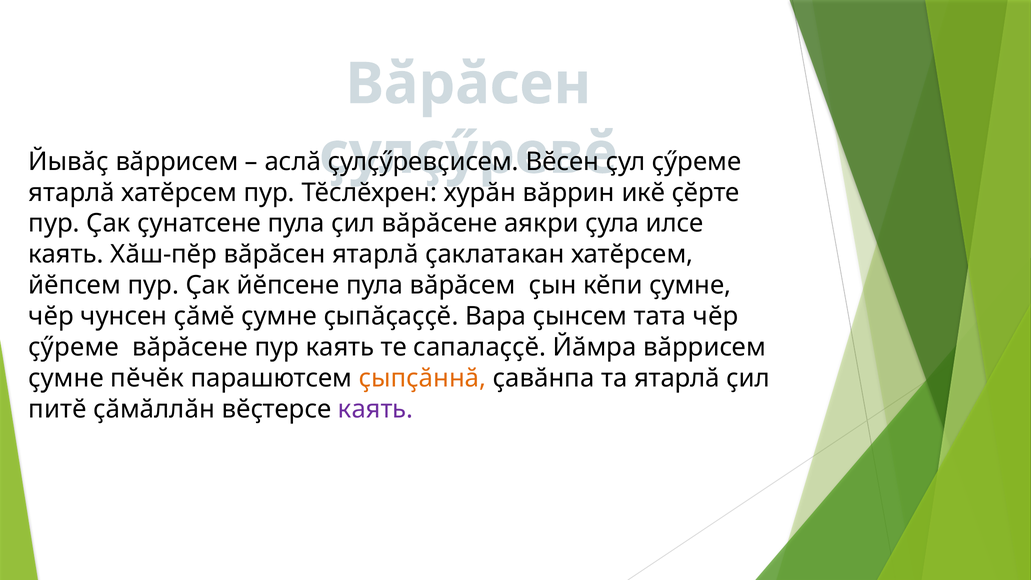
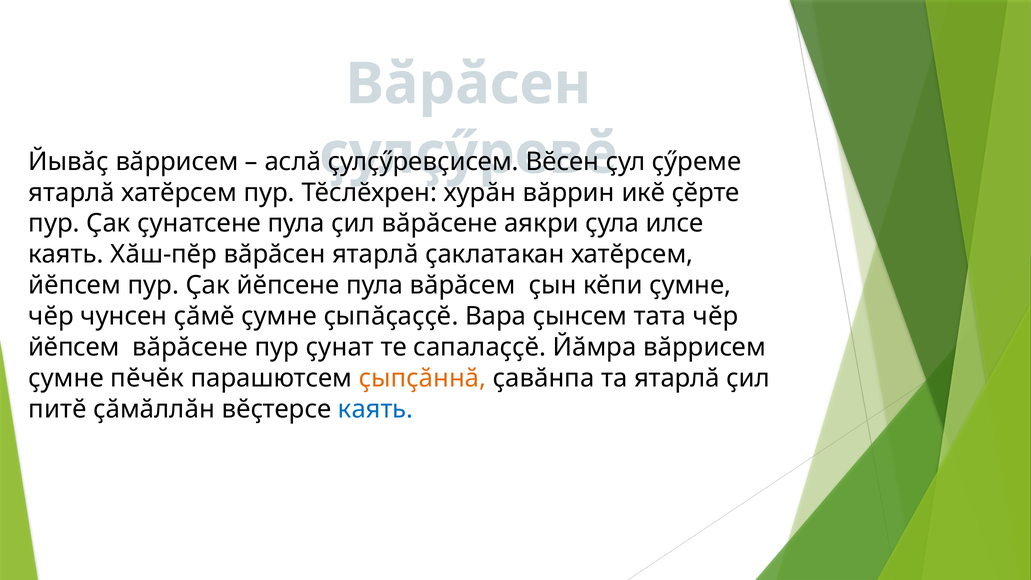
ҫӳреме: ҫӳреме -> йӗпсем (74, 347)
пур каять: каять -> ҫунат (340, 347)
каять colour: purple -> blue (376, 409)
